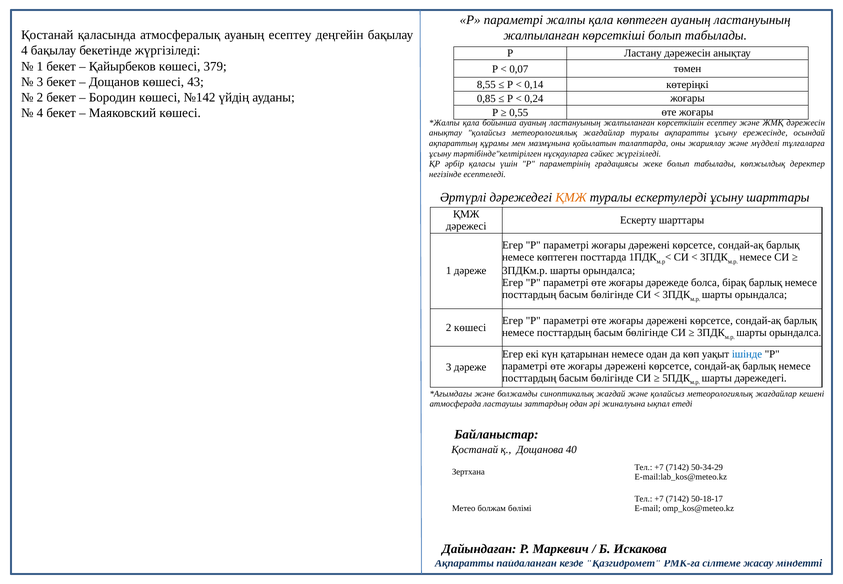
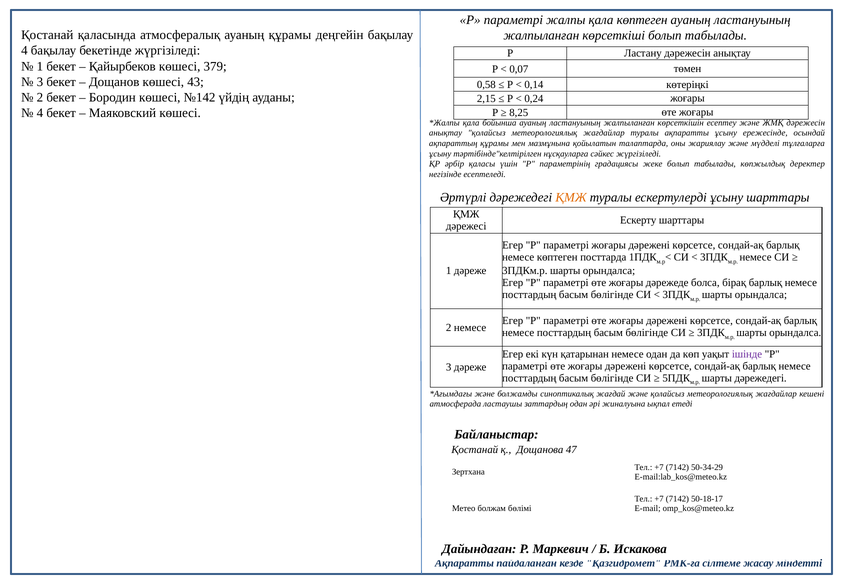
ауаның есептеу: есептеу -> құрамы (290, 35)
8,55: 8,55 -> 0,58 (486, 85)
0,85: 0,85 -> 2,15 (486, 99)
0,55: 0,55 -> 8,25 (519, 113)
2 көшесі: көшесі -> немесе (470, 327)
ішінде colour: blue -> purple (747, 354)
40: 40 -> 47 (571, 450)
